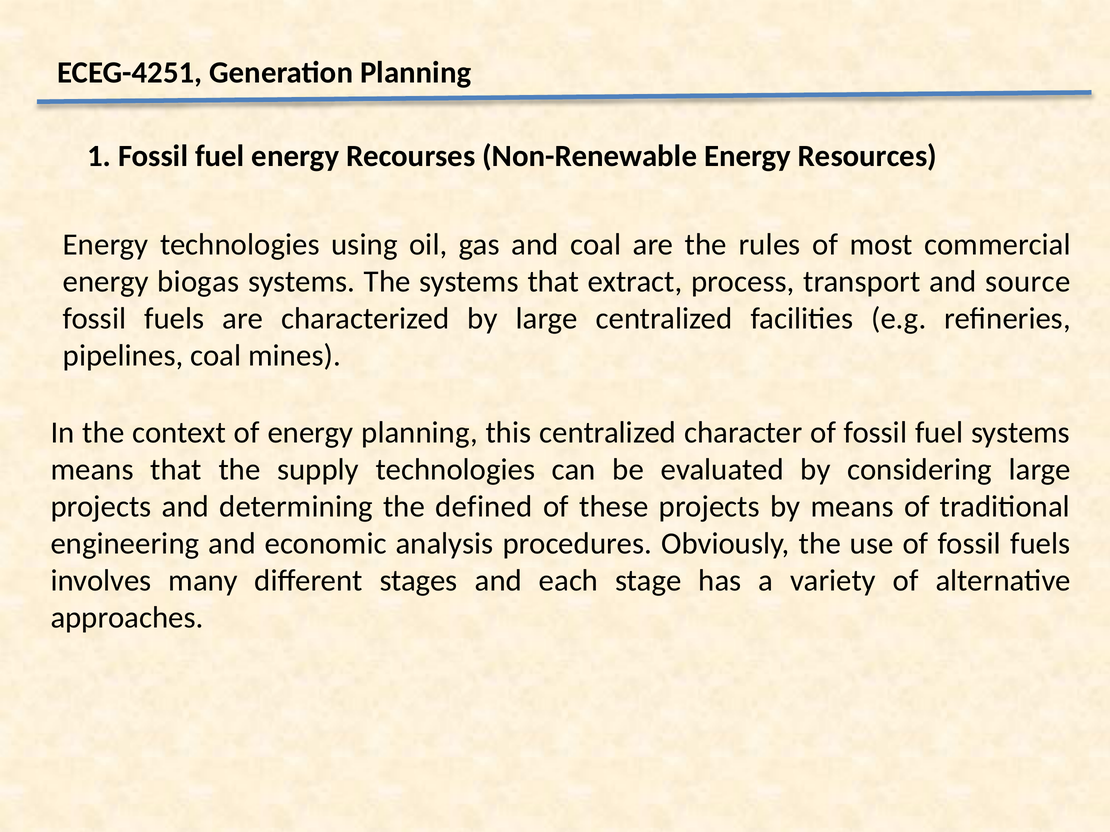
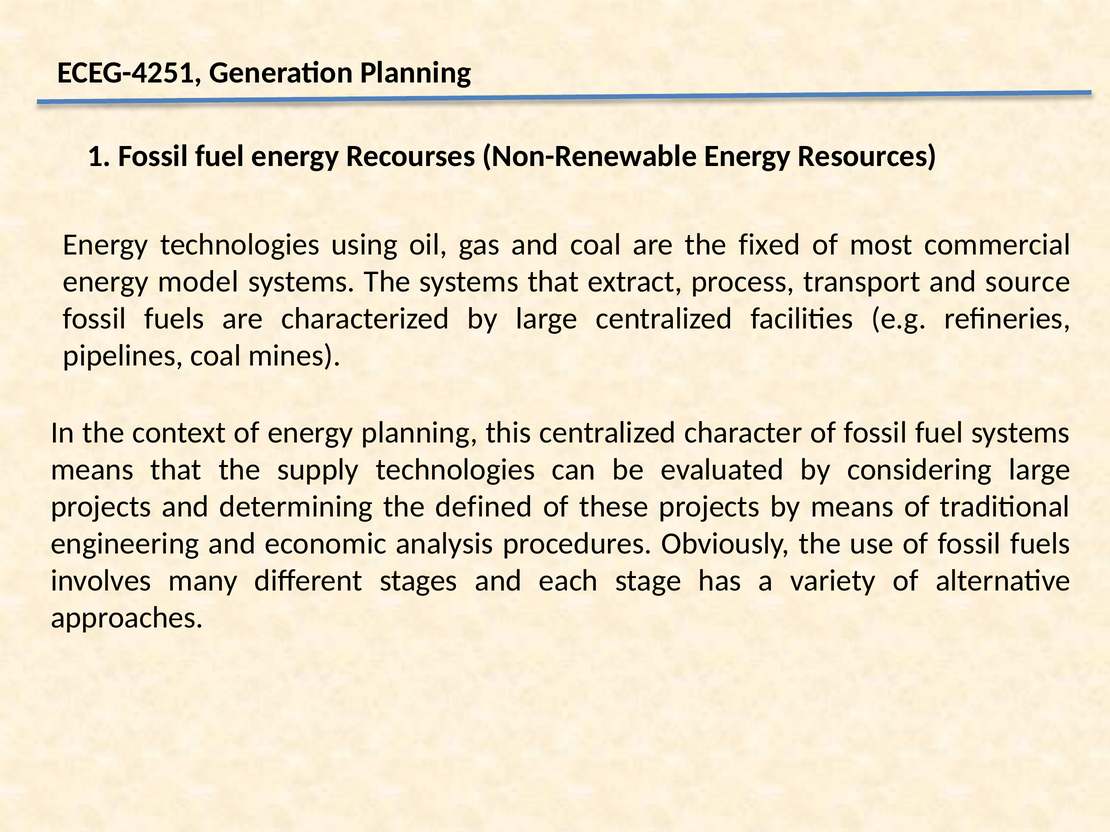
rules: rules -> fixed (770, 245)
biogas: biogas -> model (198, 282)
